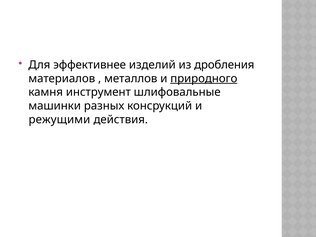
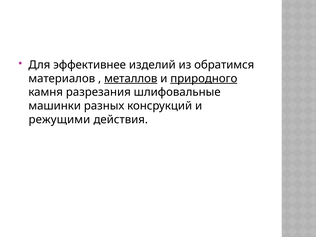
дробления: дробления -> обратимся (224, 65)
металлов underline: none -> present (131, 79)
инструмент: инструмент -> разрезания (98, 92)
